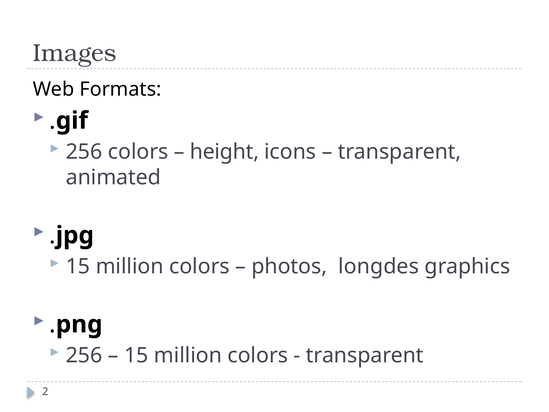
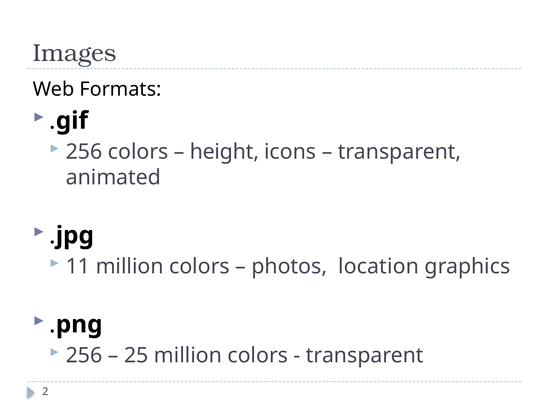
15: 15 -> 11 (78, 266)
longdes: longdes -> location (379, 266)
15: 15 -> 25 (136, 355)
